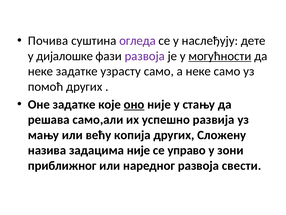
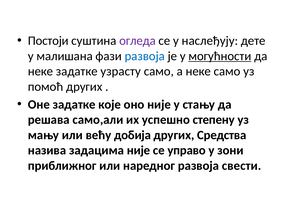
Почива: Почива -> Постоји (48, 41)
дијалошке: дијалошке -> малишана (65, 56)
развоја colour: purple -> blue (145, 56)
оно underline: present -> none (134, 104)
развија: развија -> степену (214, 119)
копија: копија -> добија (132, 135)
Сложену: Сложену -> Средства (222, 135)
